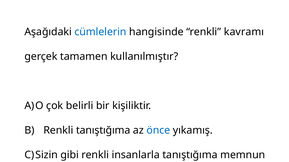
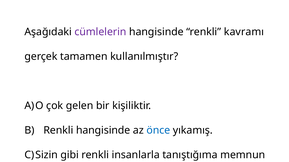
cümlelerin colour: blue -> purple (100, 32)
belirli: belirli -> gelen (80, 106)
Renkli tanıştığıma: tanıştığıma -> hangisinde (103, 131)
